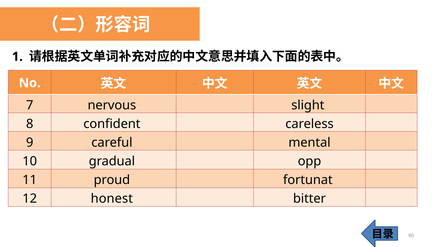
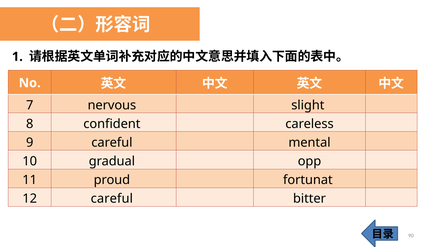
12 honest: honest -> careful (112, 199)
